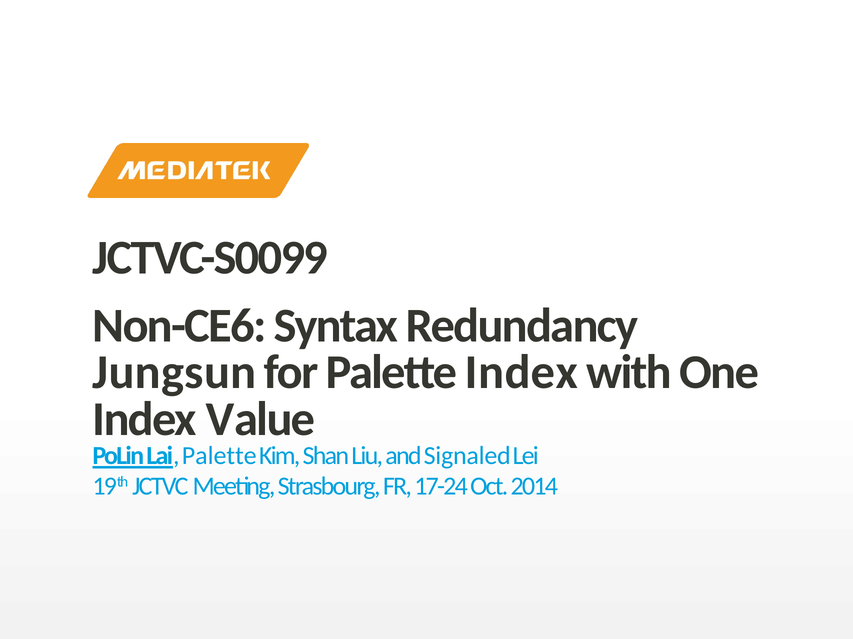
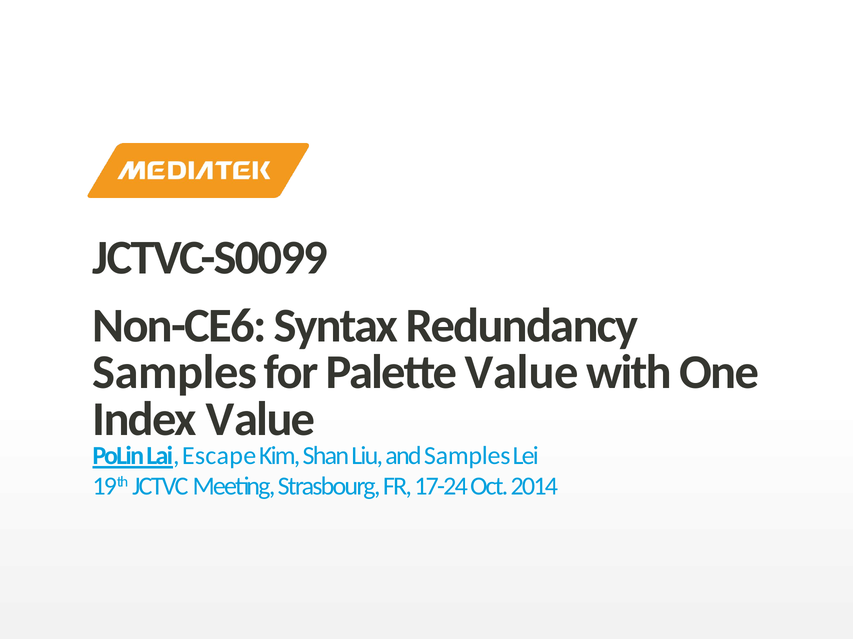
Jungsun: Jungsun -> Samples (175, 373)
Palette Index: Index -> Value (522, 373)
Lai Palette: Palette -> Escape (219, 456)
and Signaled: Signaled -> Samples (467, 456)
